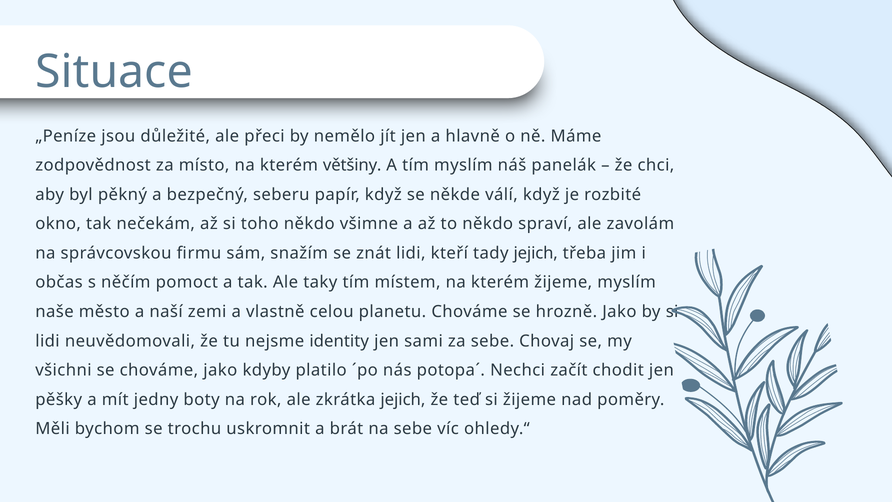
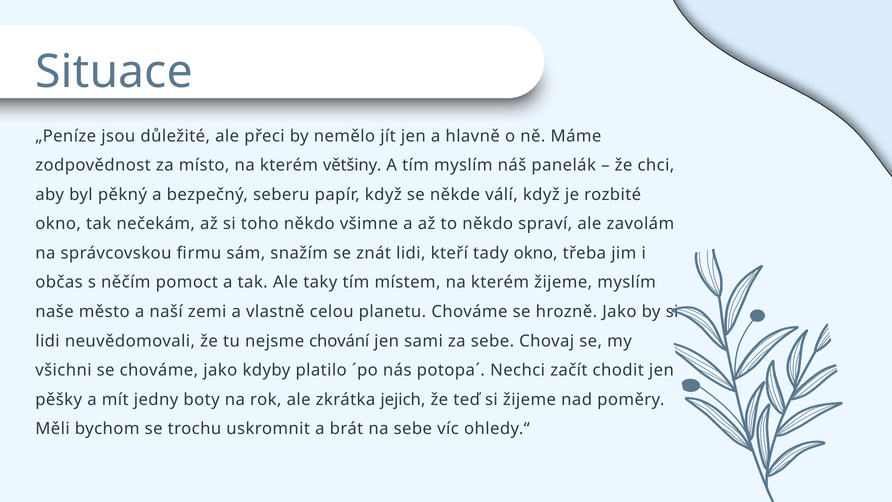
tady jejich: jejich -> okno (536, 253)
identity: identity -> chování (339, 341)
